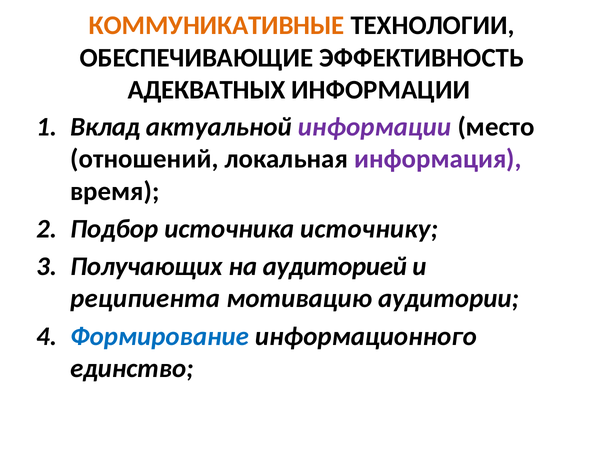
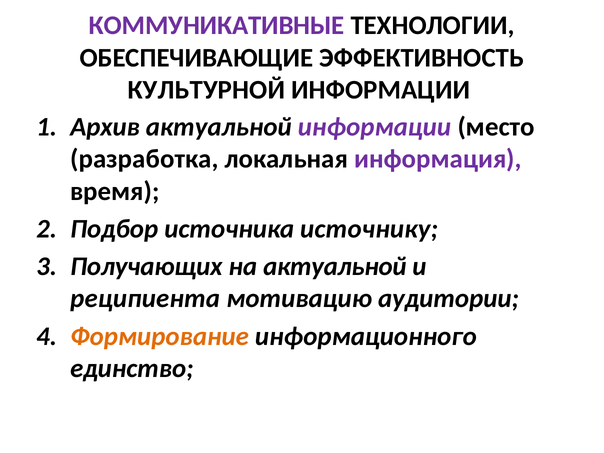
КОММУНИКАТИВНЫЕ colour: orange -> purple (217, 26)
АДЕКВАТНЫХ: АДЕКВАТНЫХ -> КУЛЬТУРНОЙ (206, 90)
Вклад: Вклад -> Архив (105, 127)
отношений: отношений -> разработка (144, 159)
на аудиторией: аудиторией -> актуальной (335, 266)
Формирование colour: blue -> orange (160, 336)
